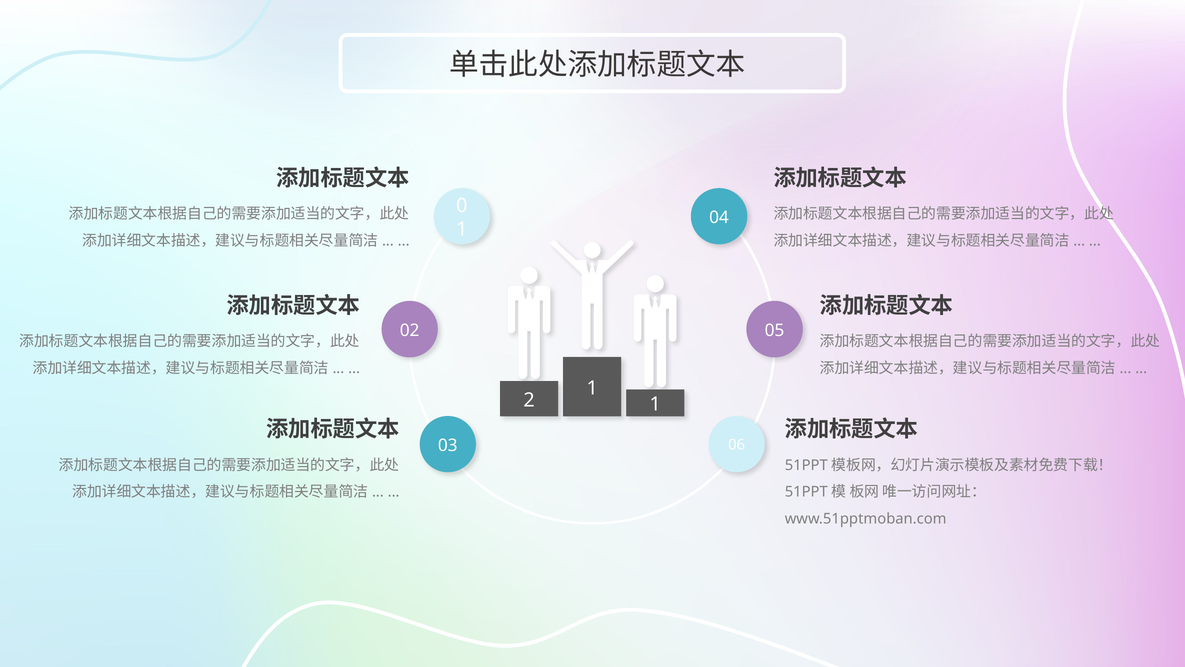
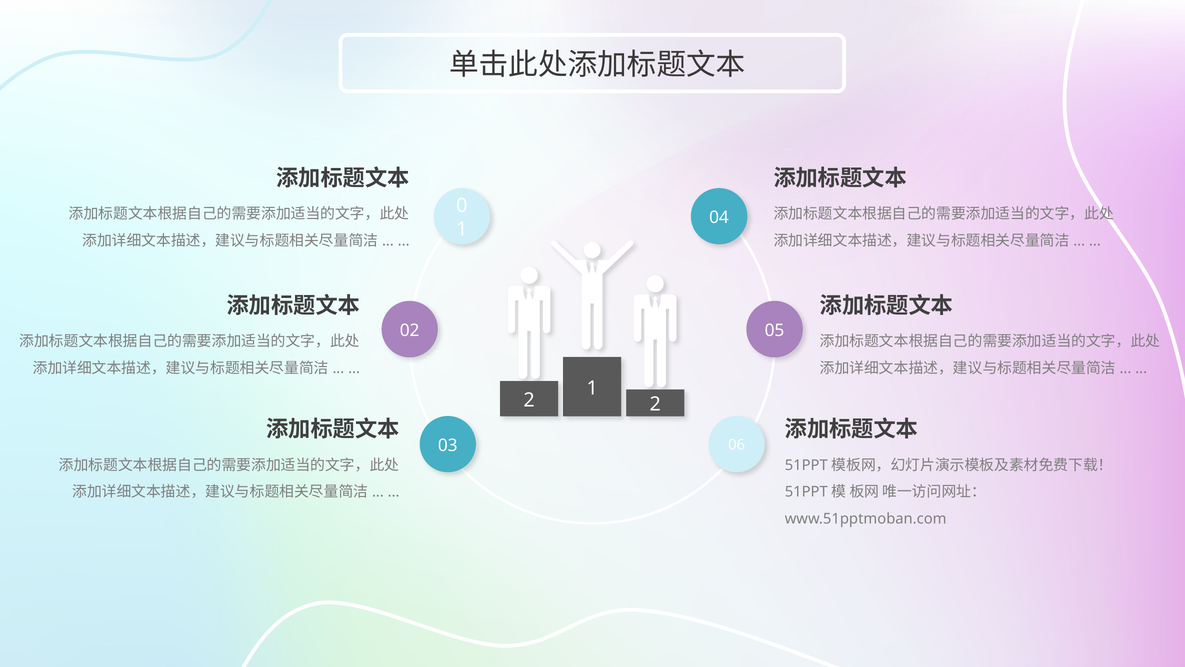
2 1: 1 -> 2 (655, 404)
